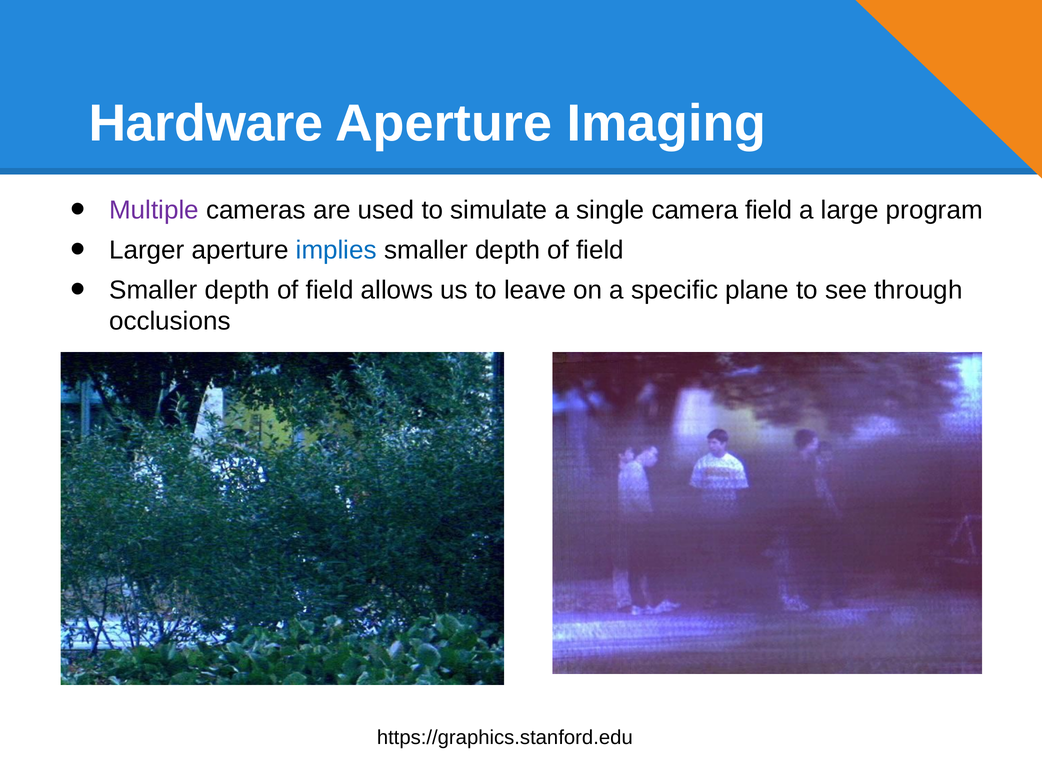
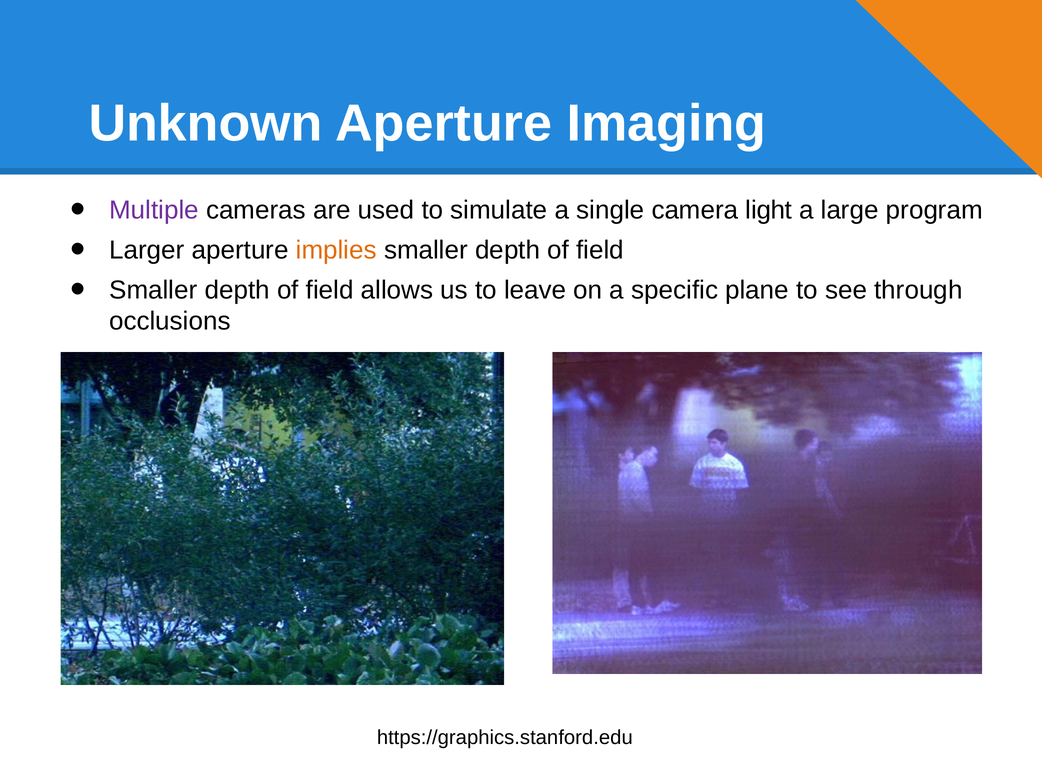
Hardware: Hardware -> Unknown (206, 123)
camera field: field -> light (769, 210)
implies colour: blue -> orange (336, 250)
